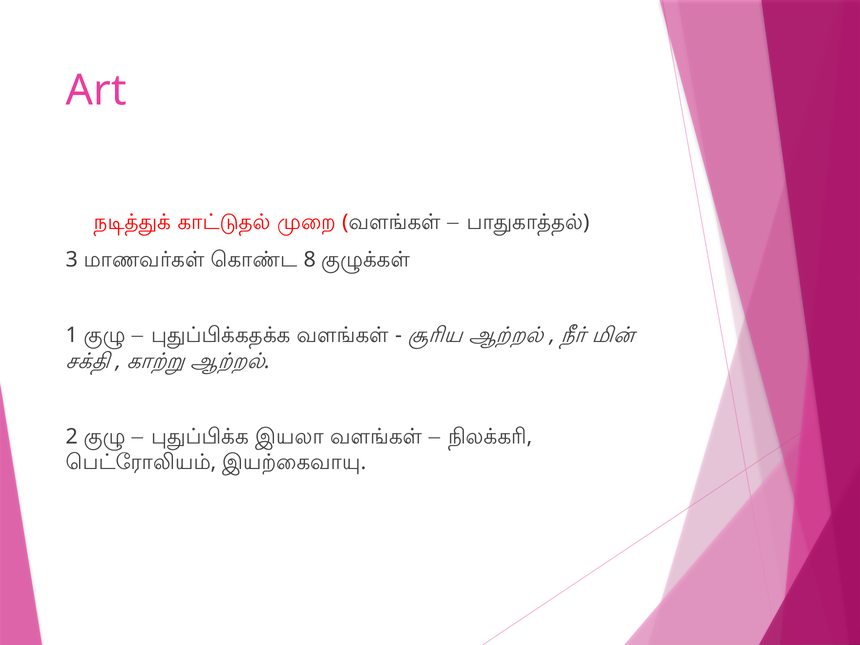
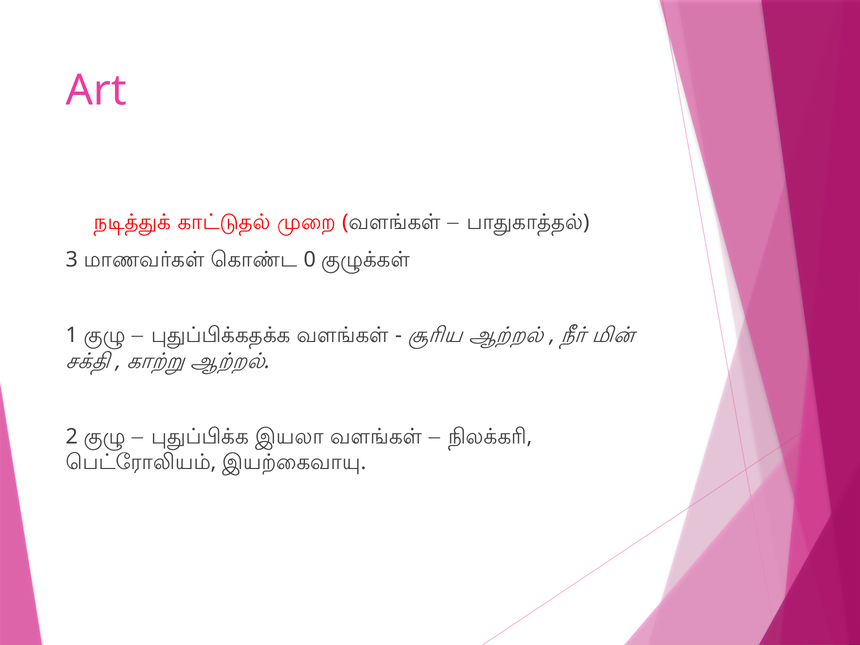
8: 8 -> 0 (310, 260)
